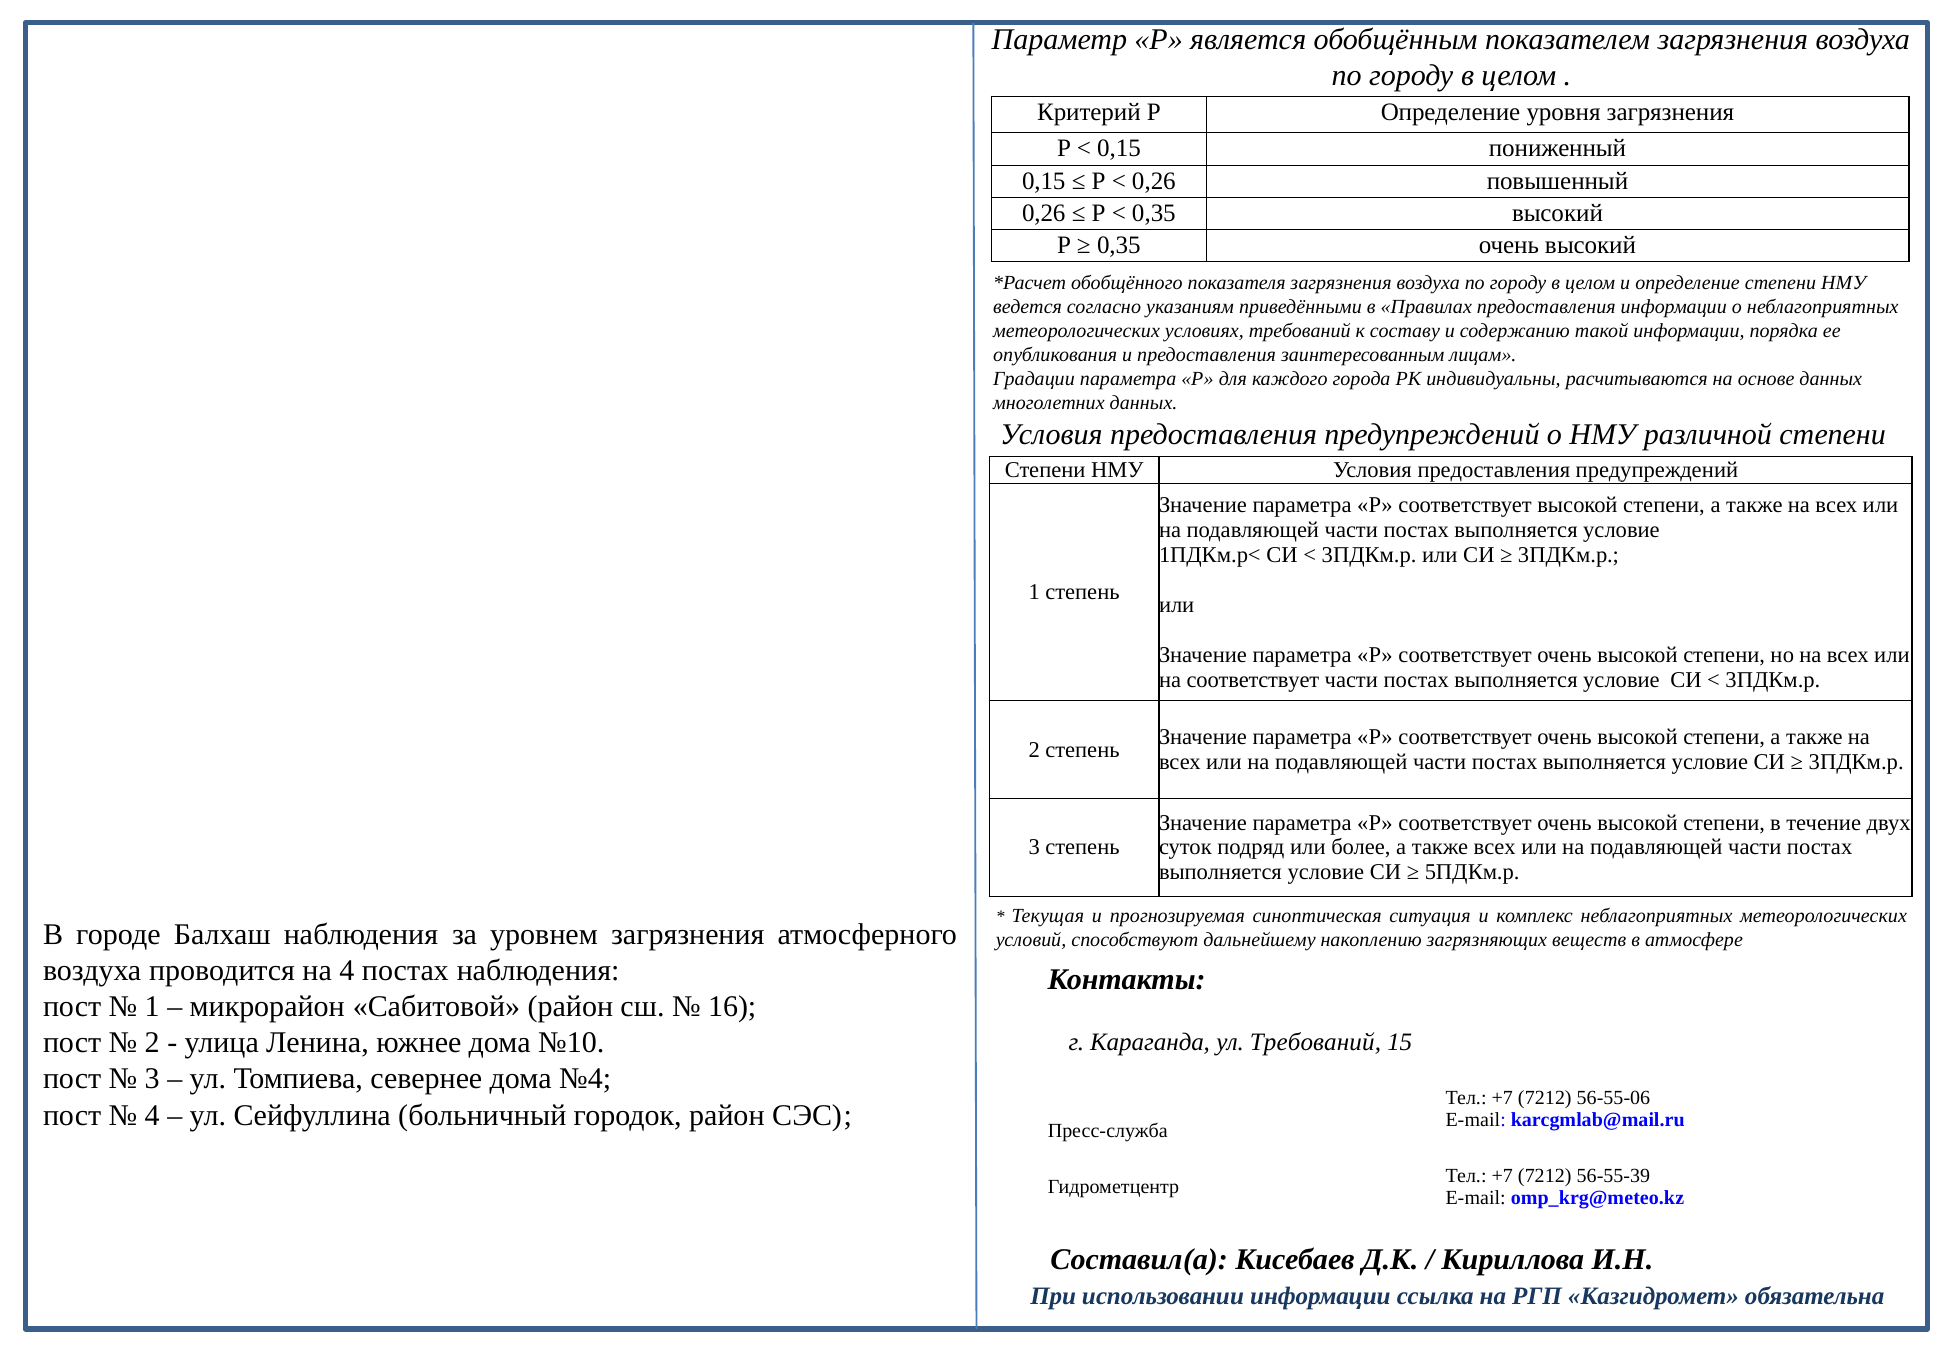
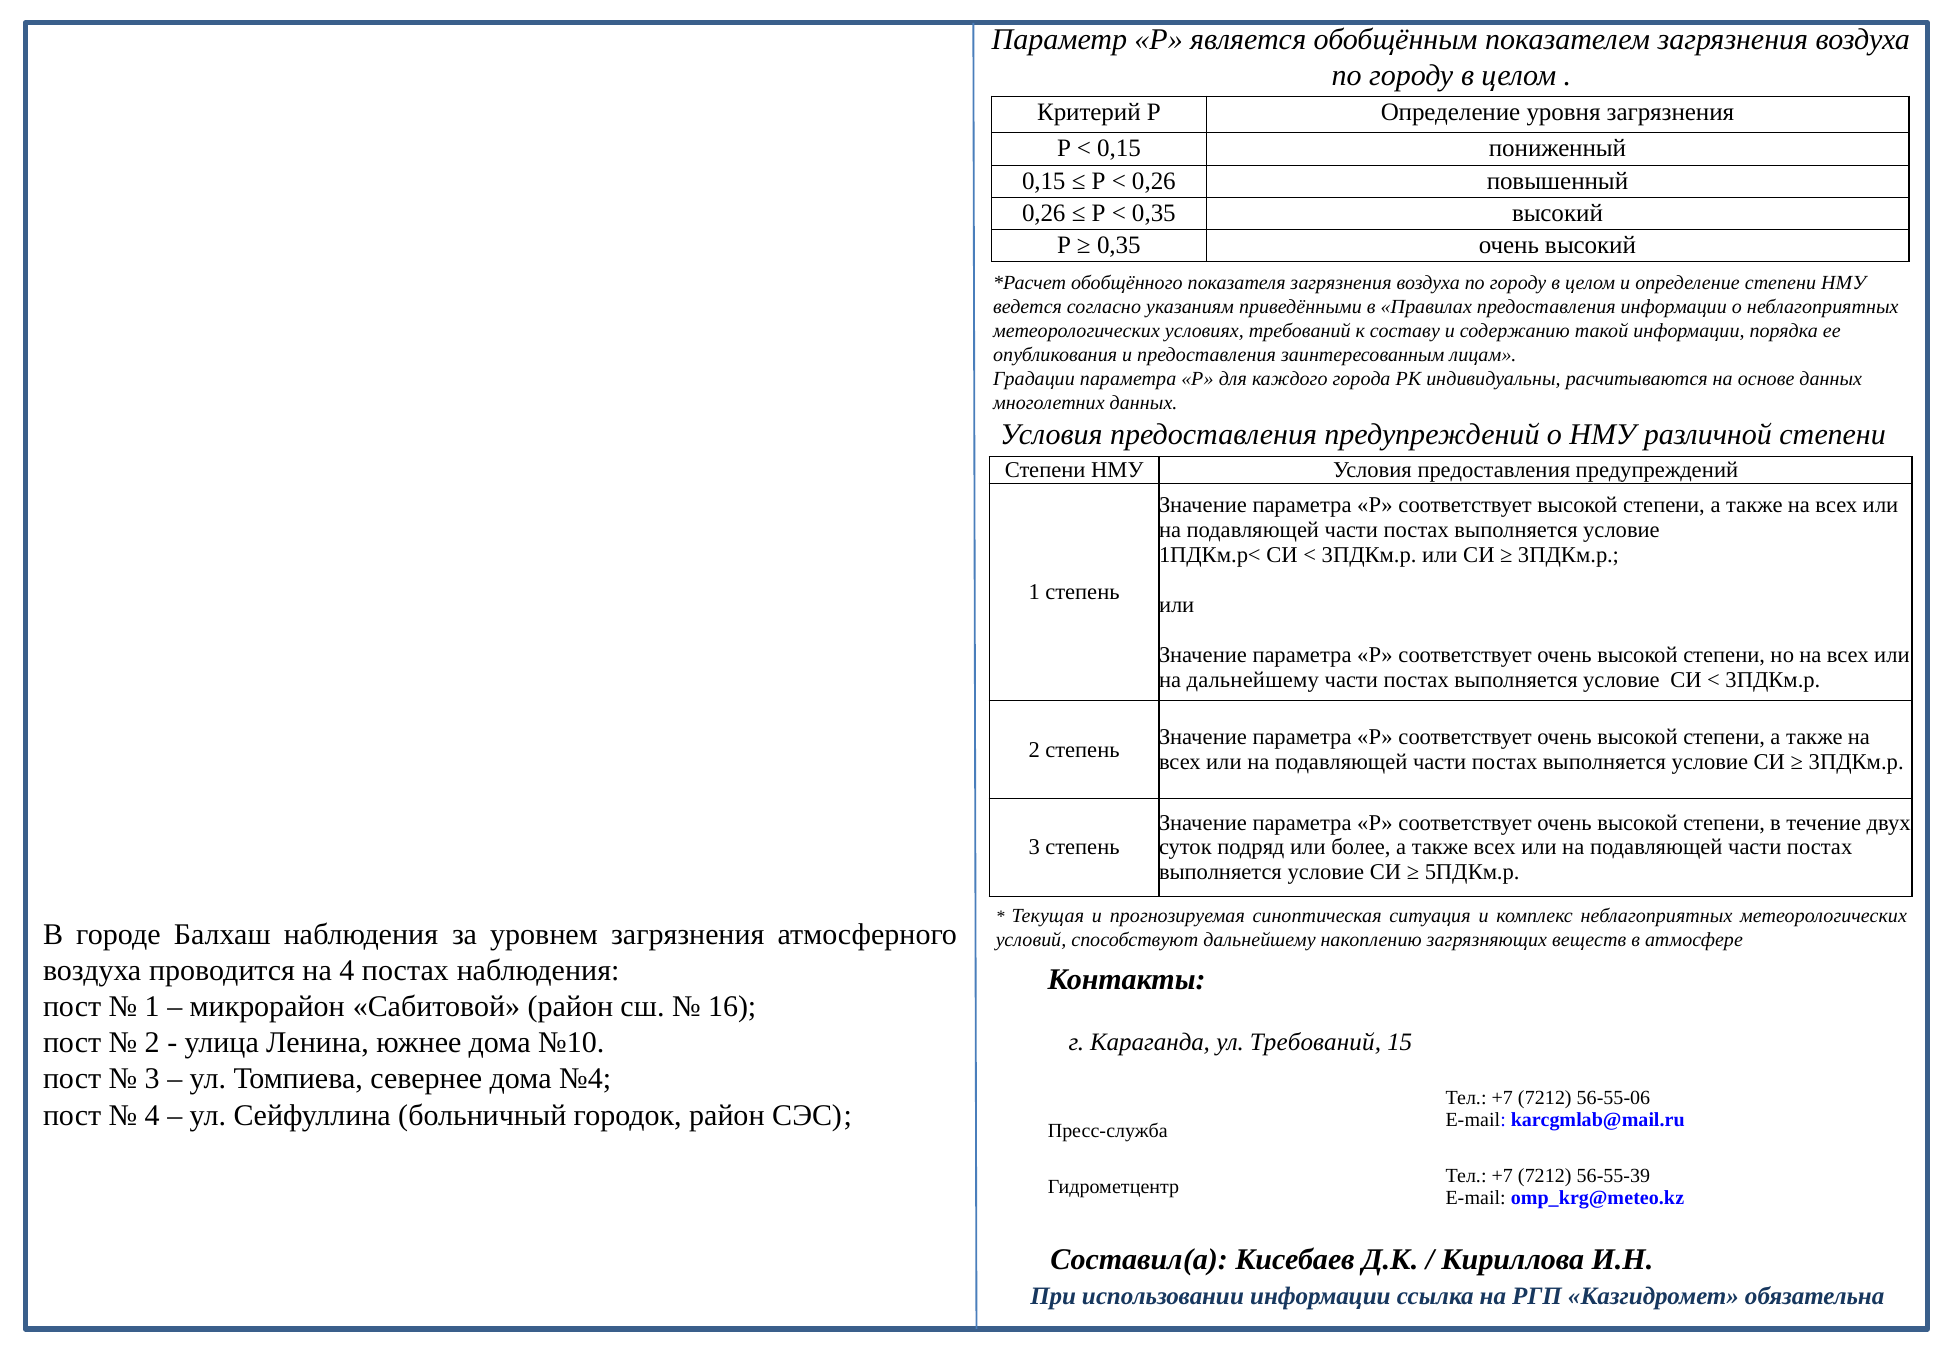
на соответствует: соответствует -> дальнейшему (1253, 680)
